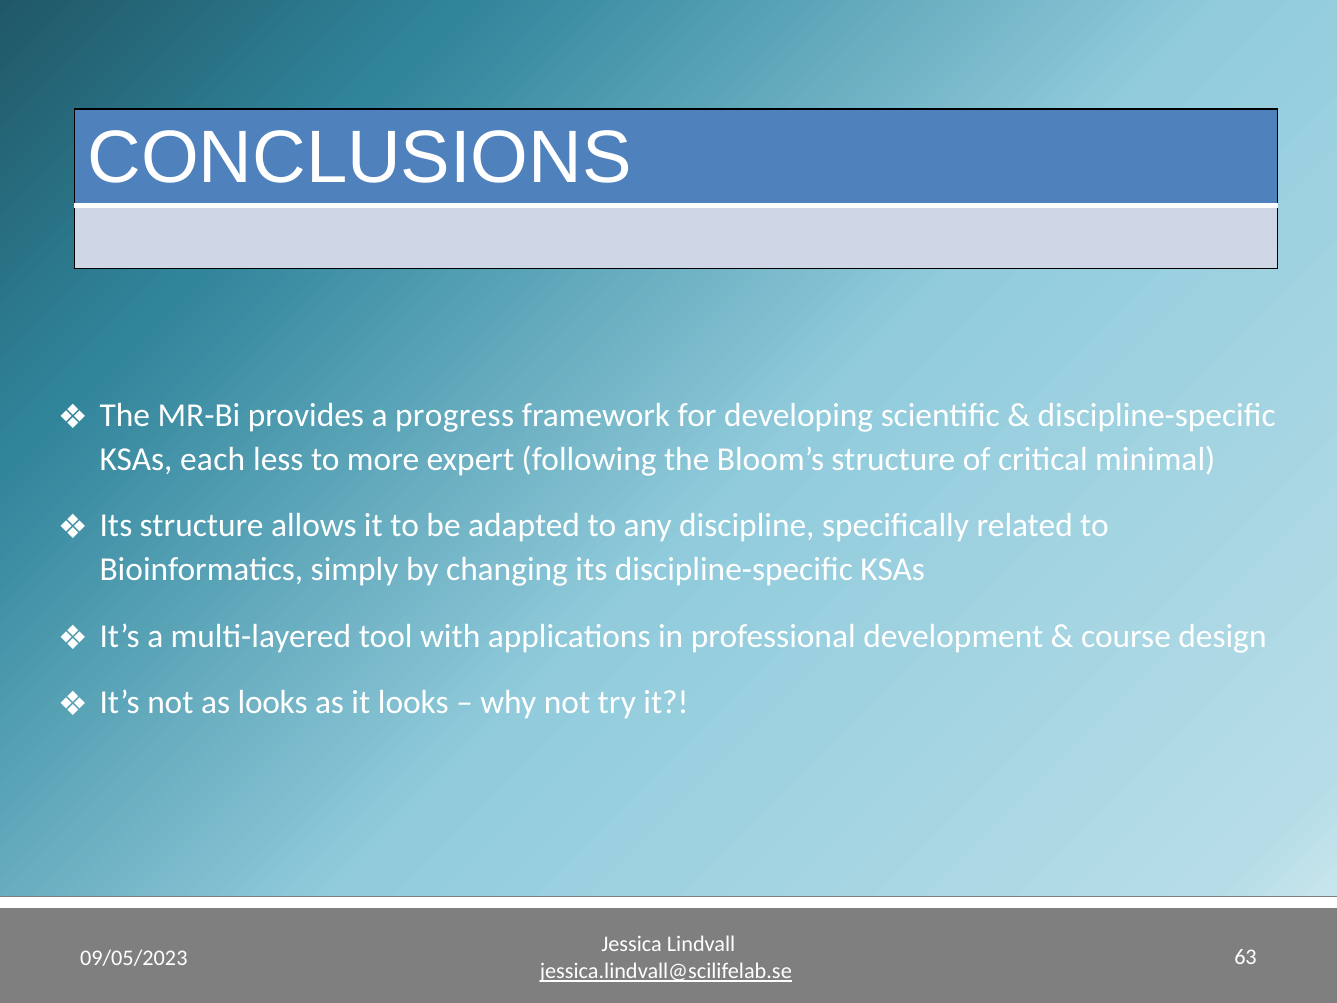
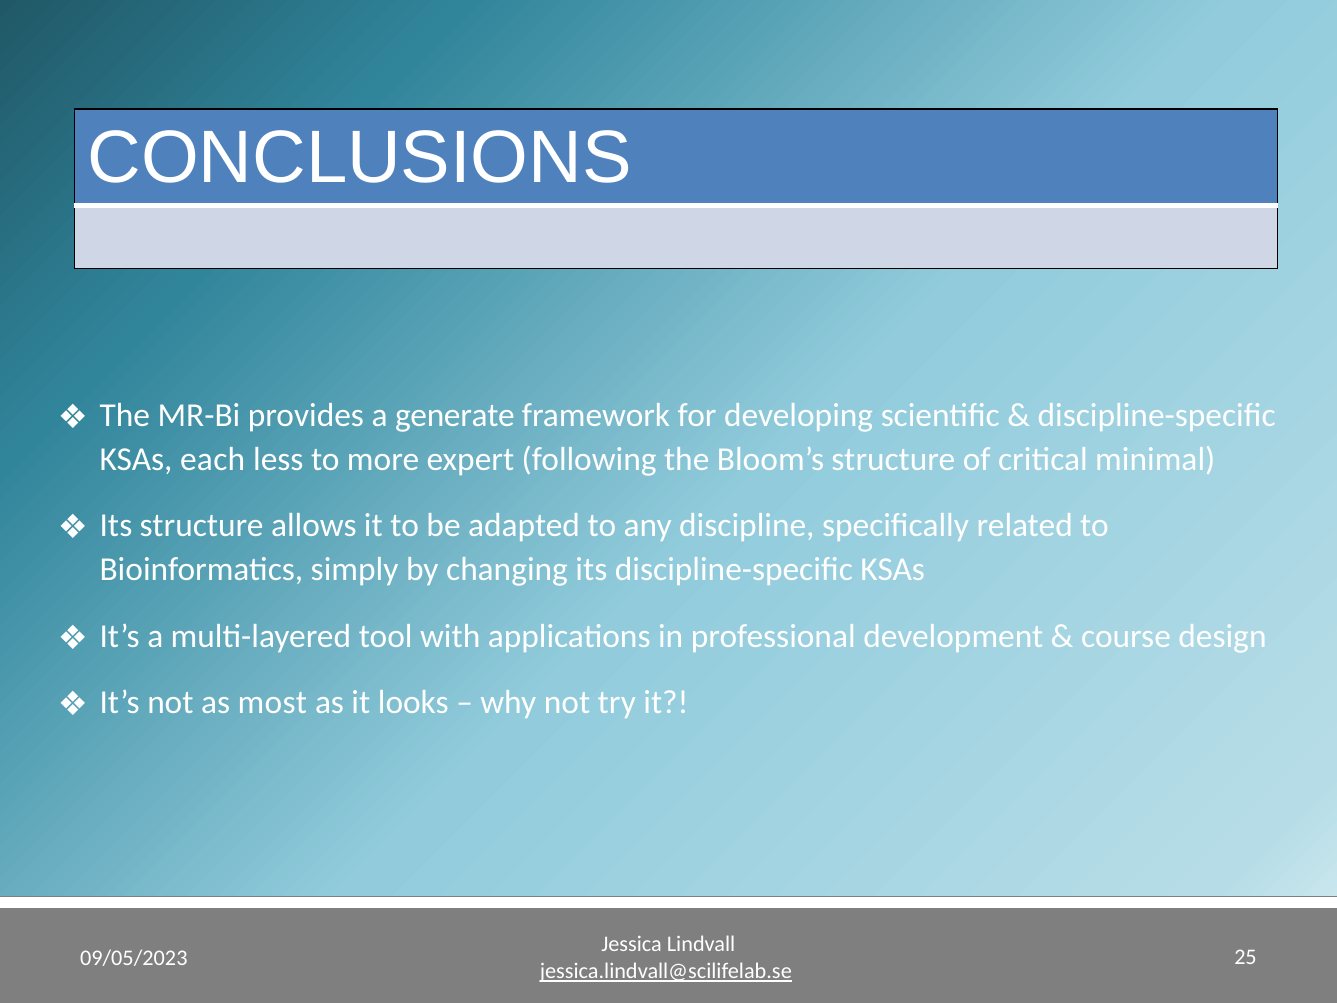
progress: progress -> generate (455, 415)
as looks: looks -> most (272, 702)
63: 63 -> 25 (1245, 957)
